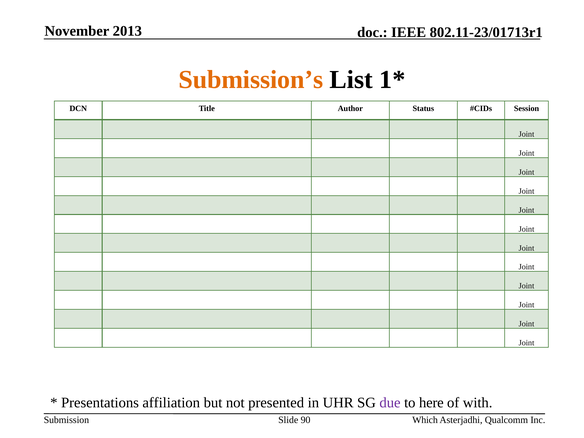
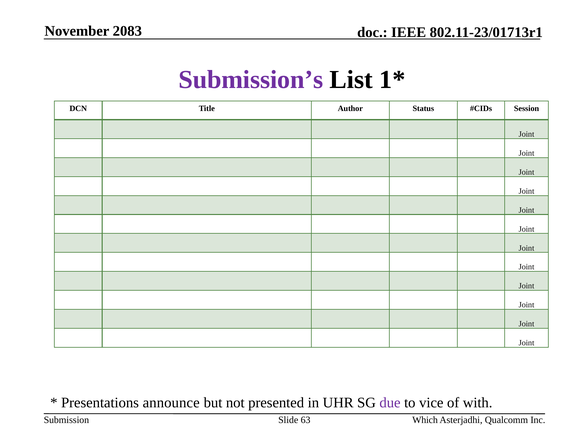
2013: 2013 -> 2083 (127, 31)
Submission’s colour: orange -> purple (251, 80)
affiliation: affiliation -> announce (171, 403)
here: here -> vice (431, 403)
90: 90 -> 63 (306, 420)
